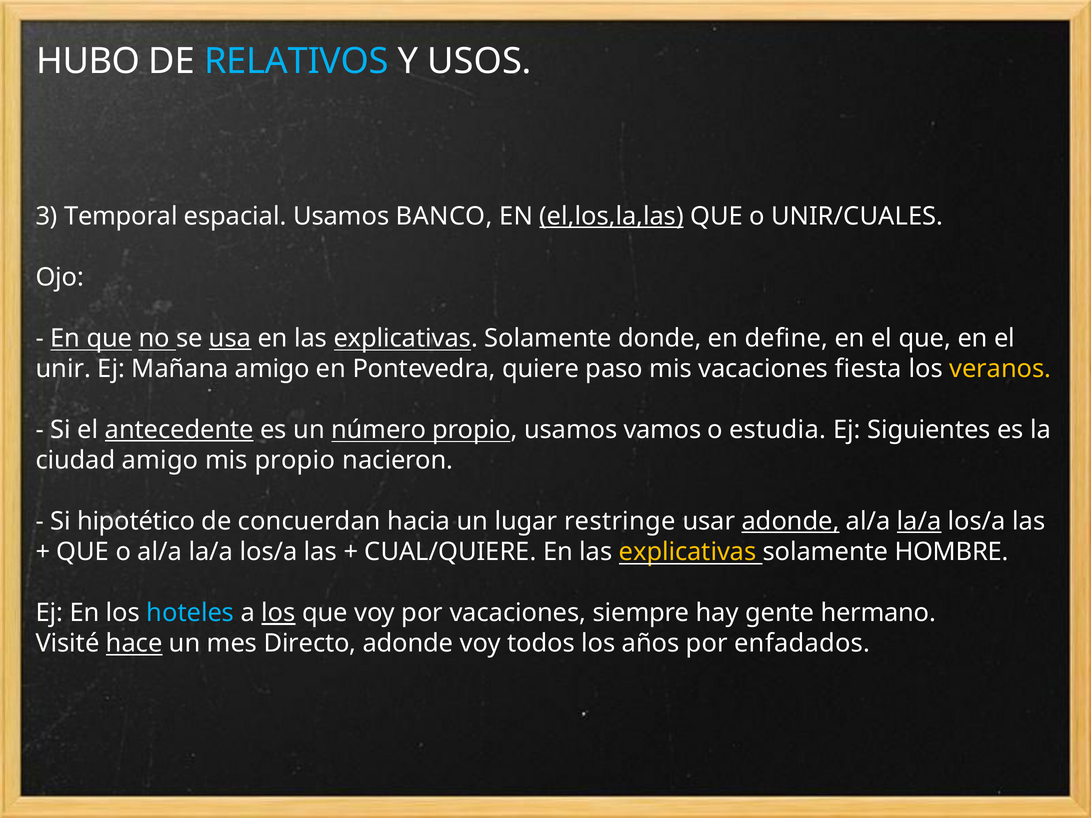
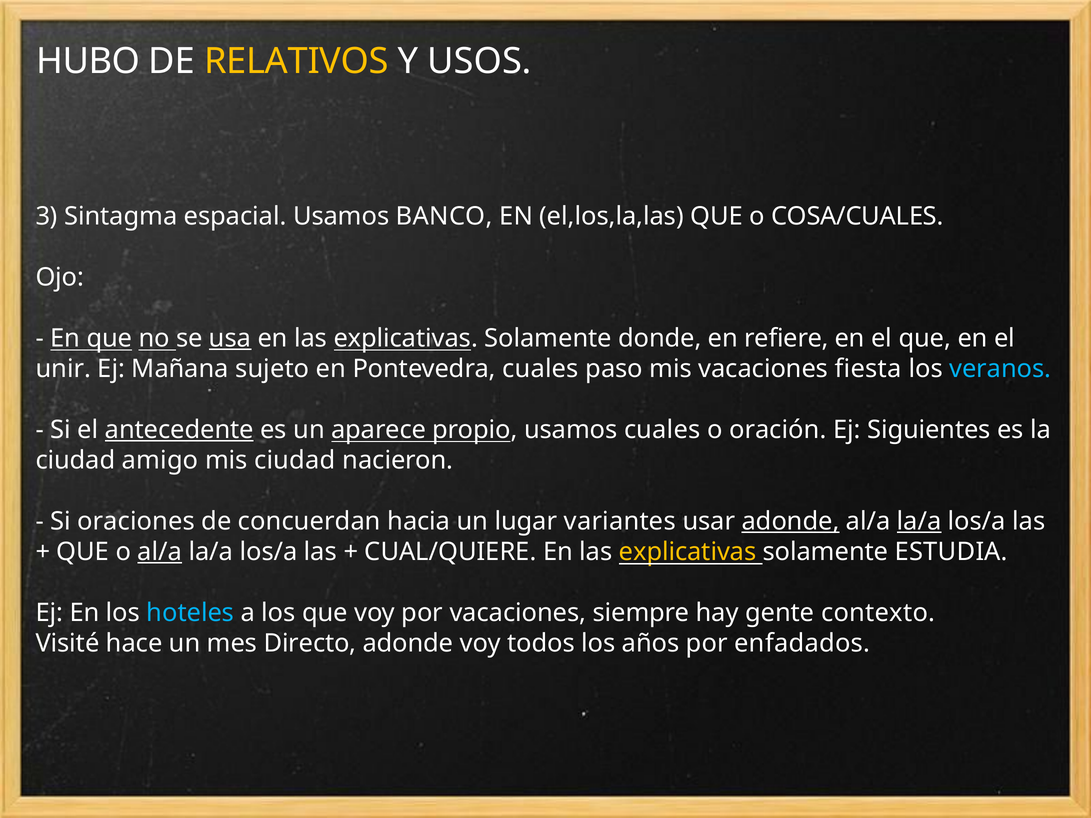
RELATIVOS colour: light blue -> yellow (296, 61)
Temporal: Temporal -> Sintagma (121, 216)
el,los,la,las underline: present -> none (612, 216)
UNIR/CUALES: UNIR/CUALES -> COSA/CUALES (857, 216)
define: define -> refiere (786, 338)
Mañana amigo: amigo -> sujeto (272, 369)
Pontevedra quiere: quiere -> cuales (540, 369)
veranos colour: yellow -> light blue (1000, 369)
número: número -> aparece (379, 430)
usamos vamos: vamos -> cuales (662, 430)
estudia: estudia -> oración (778, 430)
mis propio: propio -> ciudad (295, 461)
hipotético: hipotético -> oraciones (136, 522)
restringe: restringe -> variantes (620, 522)
al/a underline: none -> present (160, 552)
HOMBRE: HOMBRE -> ESTUDIA (951, 552)
los underline: present -> none (278, 613)
hermano: hermano -> contexto (878, 613)
hace underline: present -> none (134, 644)
